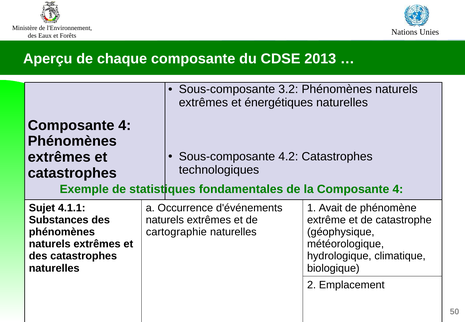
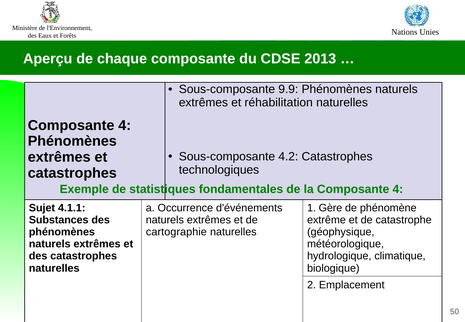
3.2: 3.2 -> 9.9 (288, 89)
énergétiques: énergétiques -> réhabilitation (279, 102)
Avait: Avait -> Gère (330, 208)
